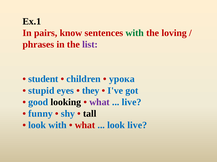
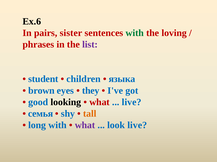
Ex.1: Ex.1 -> Ex.6 (32, 21)
know: know -> sister (71, 33)
урока: урока -> языка (122, 79)
stupid: stupid -> brown (41, 91)
what colour: purple -> red (100, 103)
funny: funny -> семья (41, 114)
tall colour: black -> orange (90, 114)
look: look -> long (37, 126)
what colour: red -> purple (85, 126)
